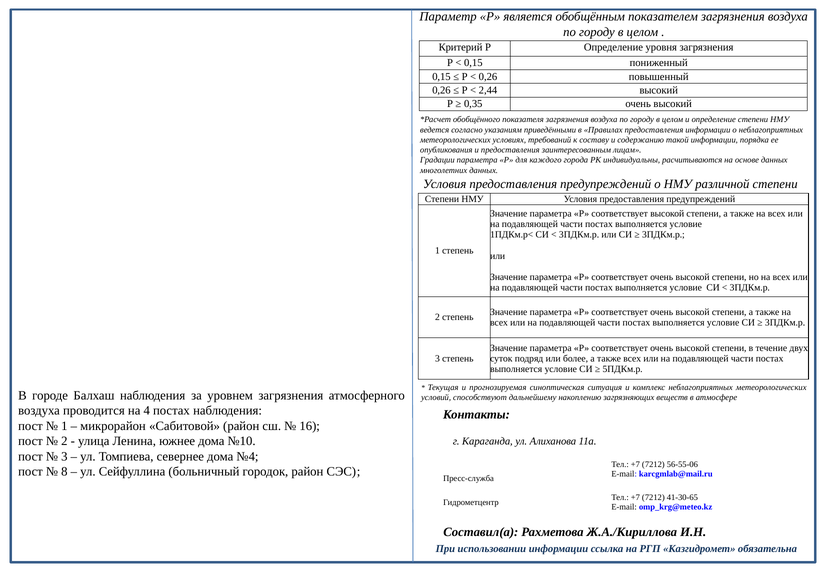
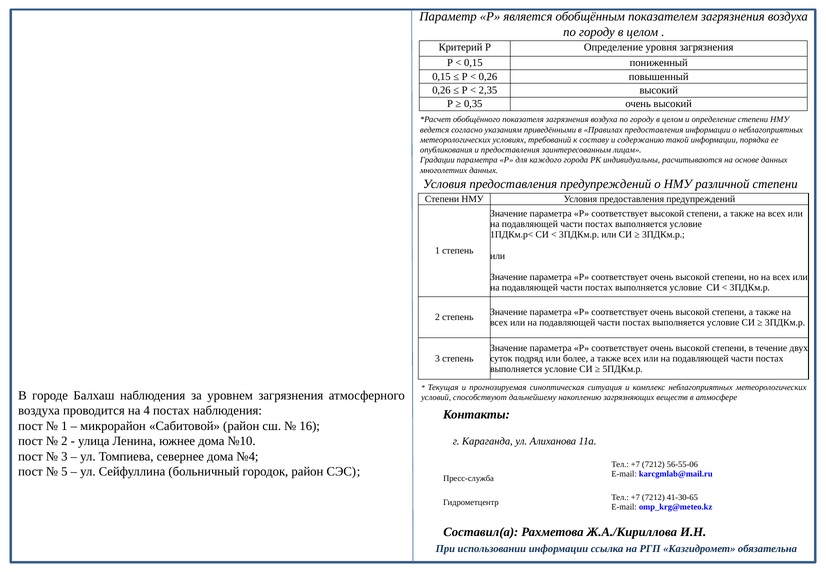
2,44: 2,44 -> 2,35 (488, 90)
8: 8 -> 5 (64, 472)
